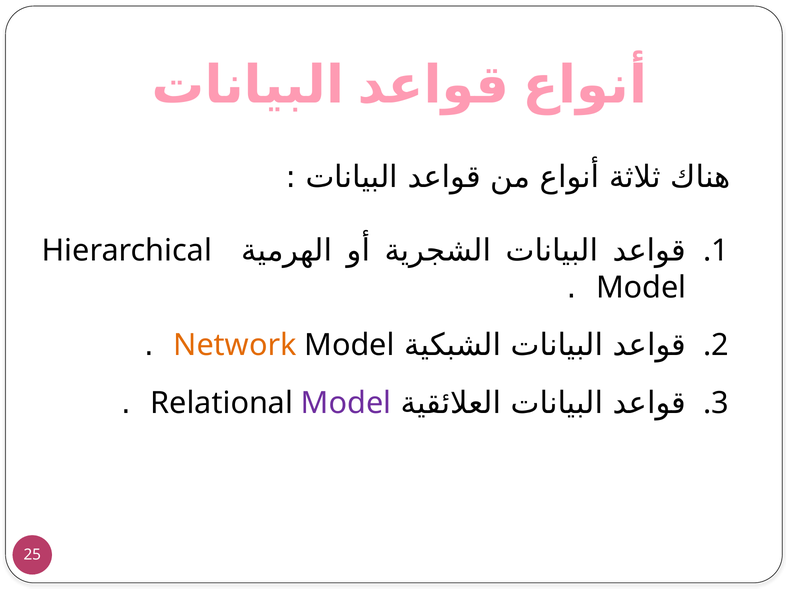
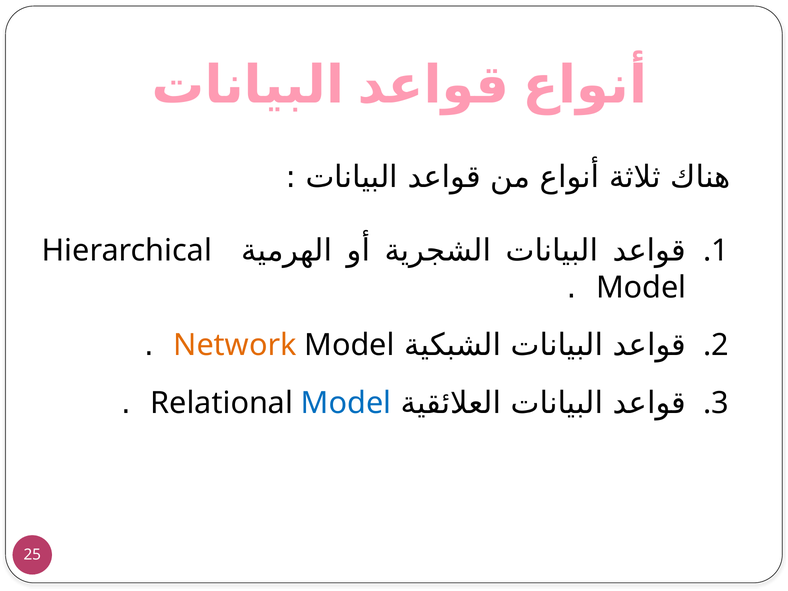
Model colour: purple -> blue (346, 403)
